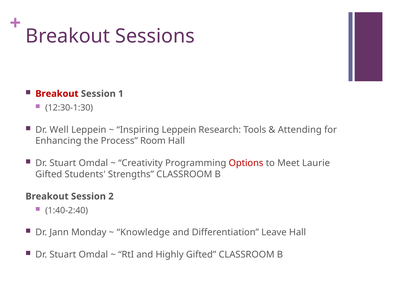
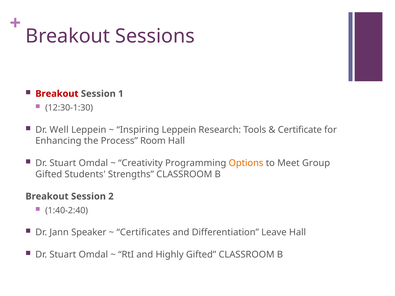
Attending: Attending -> Certificate (300, 130)
Options colour: red -> orange (246, 163)
Laurie: Laurie -> Group (316, 163)
Monday: Monday -> Speaker (89, 233)
Knowledge: Knowledge -> Certificates (143, 233)
